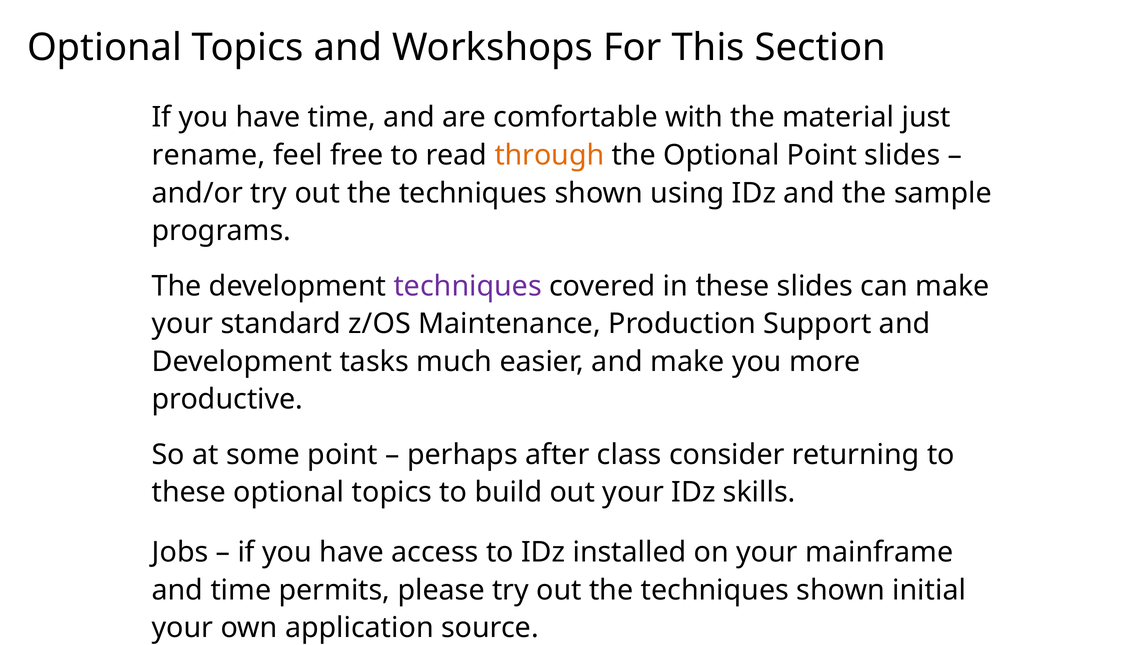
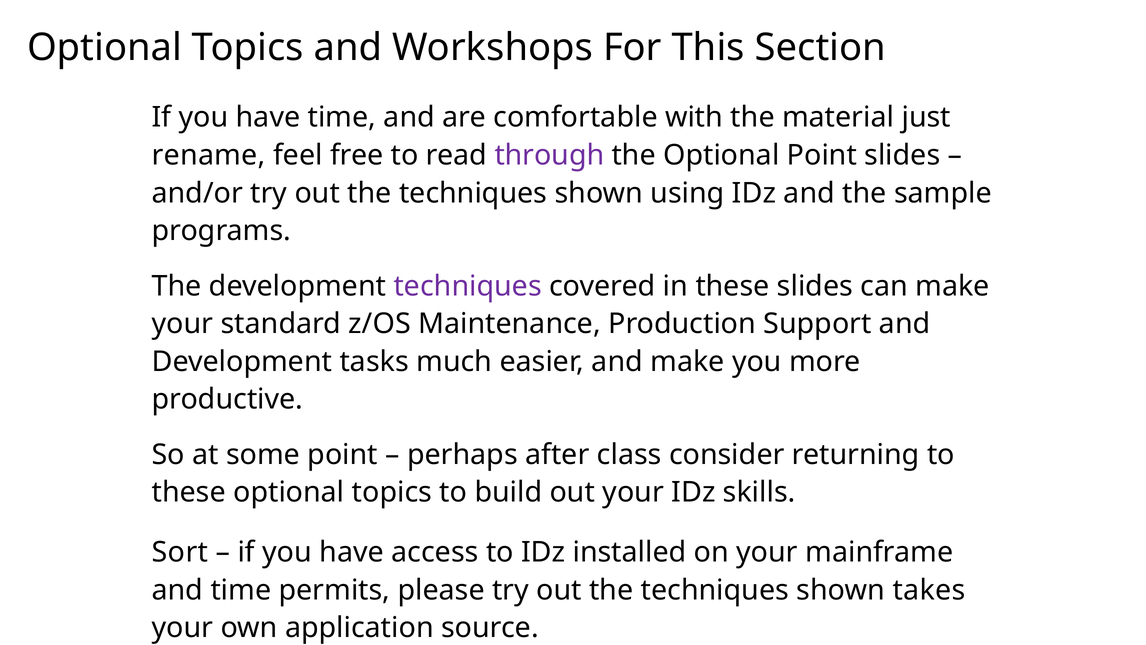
through colour: orange -> purple (549, 155)
Jobs: Jobs -> Sort (180, 552)
initial: initial -> takes (929, 590)
